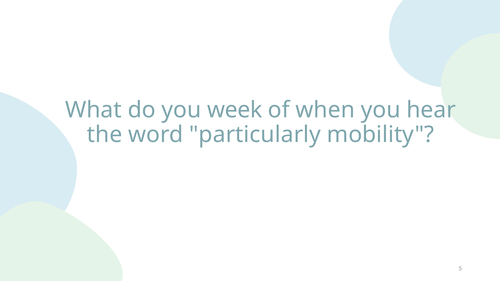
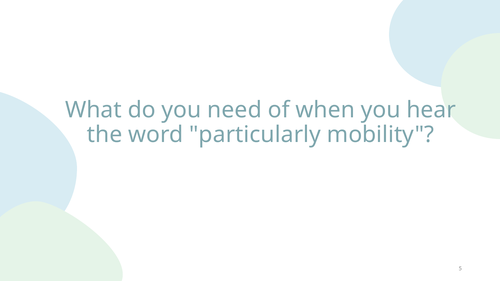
week: week -> need (235, 110)
